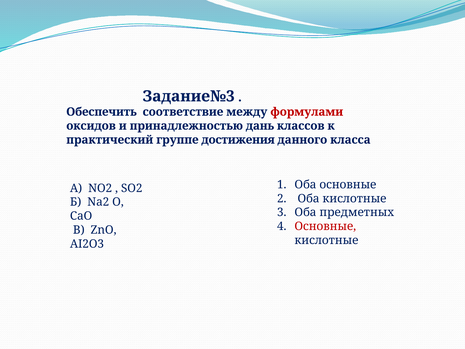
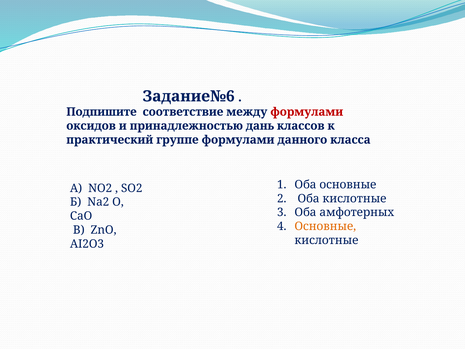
Задание№3: Задание№3 -> Задание№6 (189, 96)
Обеспечить: Обеспечить -> Подпишите (102, 112)
группе достижения: достижения -> формулами (238, 140)
предметных: предметных -> амфотерных (357, 212)
Основные colour: red -> orange (325, 226)
